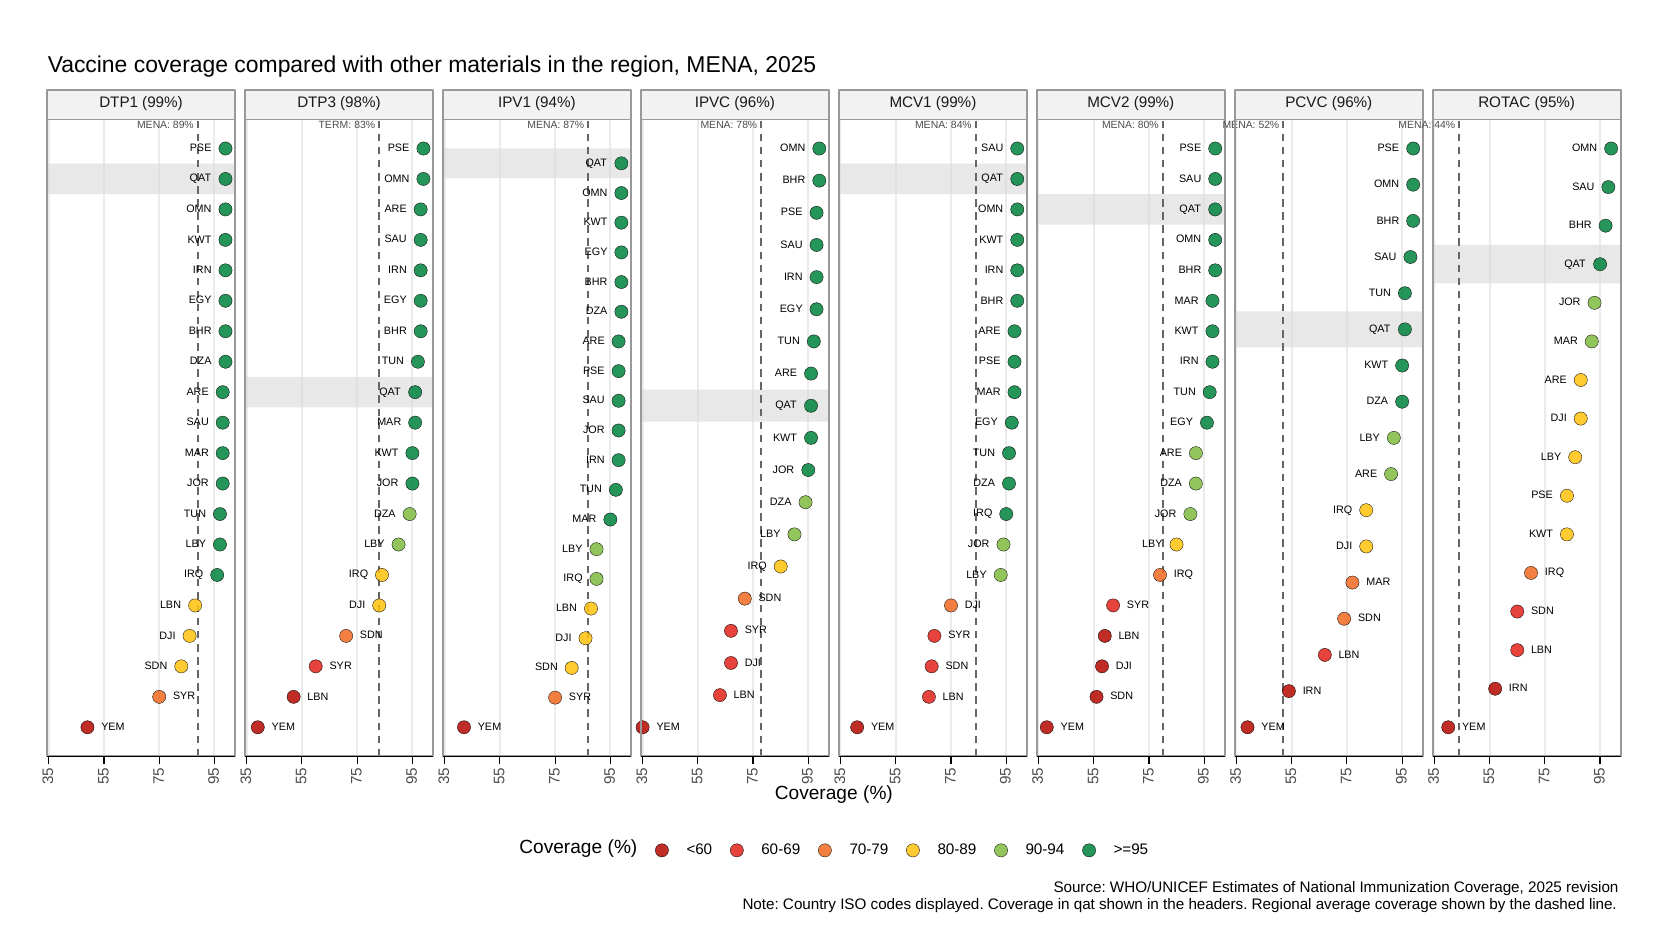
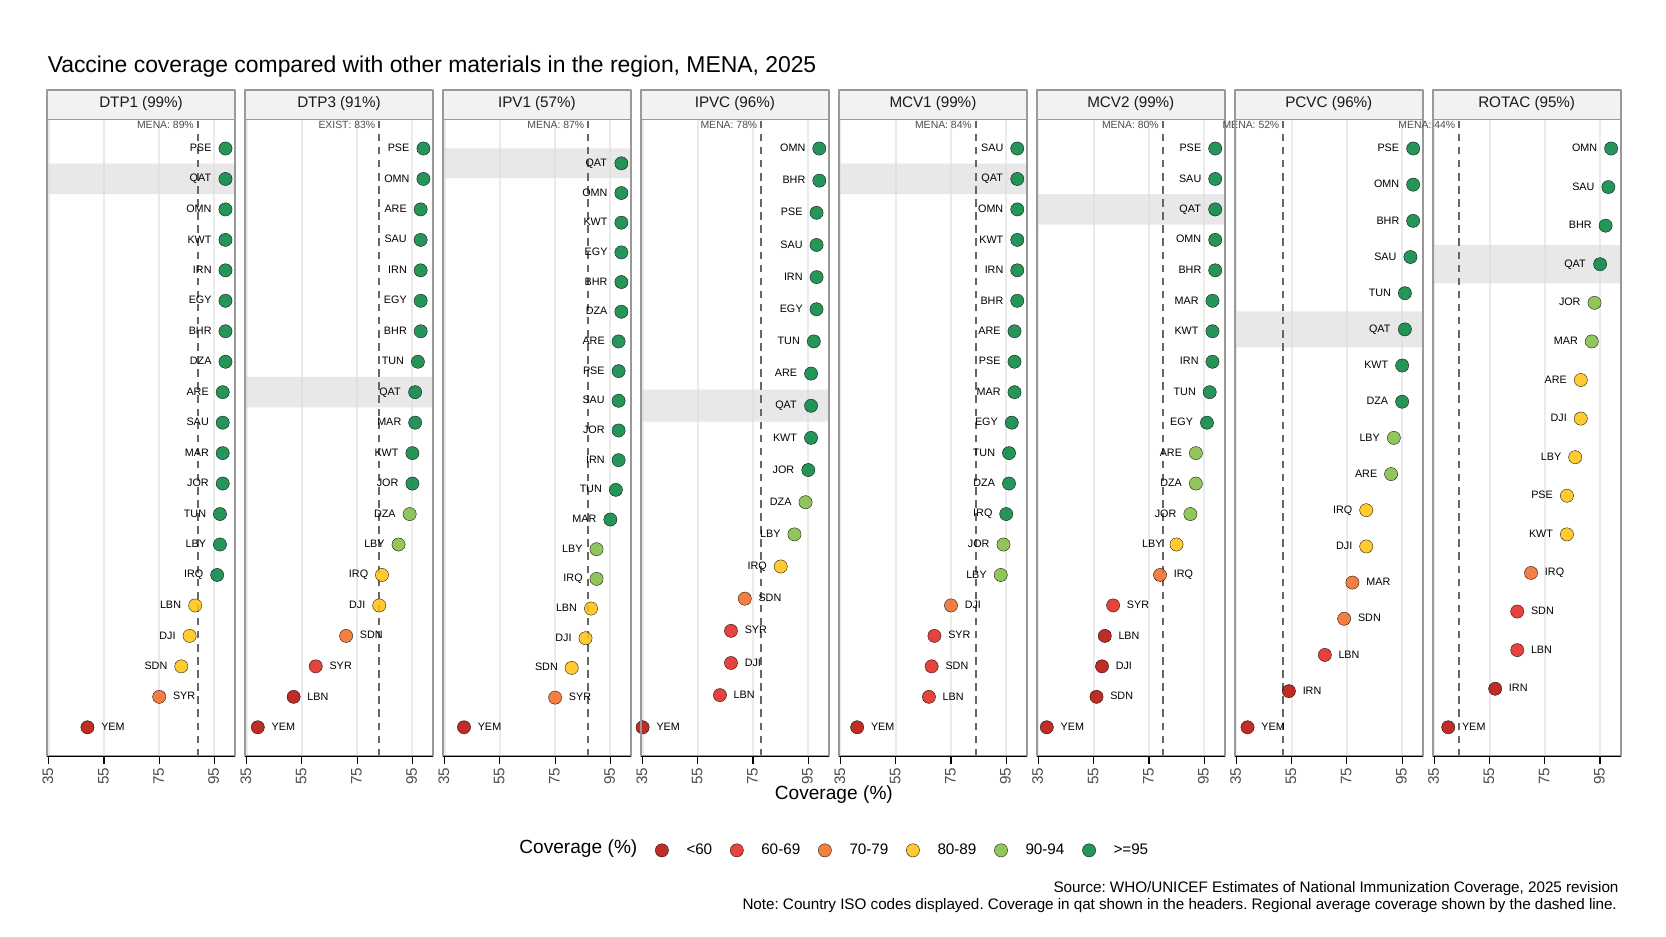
98%: 98% -> 91% (360, 103)
94%: 94% -> 57% (555, 103)
TERM: TERM -> EXIST (335, 125)
